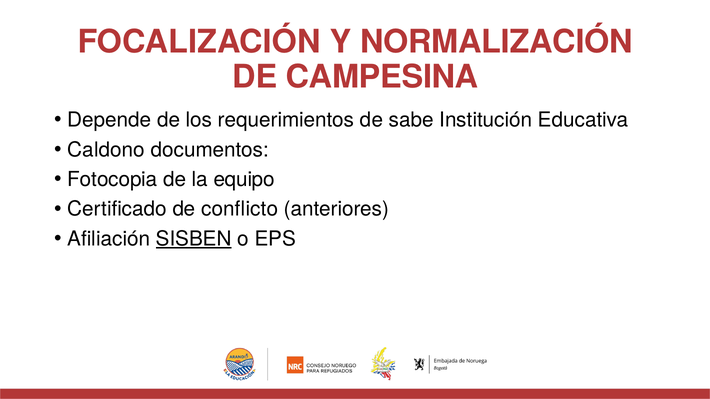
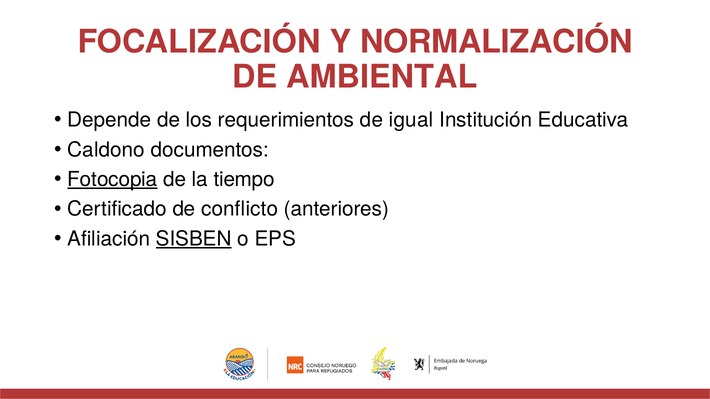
CAMPESINA: CAMPESINA -> AMBIENTAL (382, 77)
sabe: sabe -> igual (411, 120)
Fotocopia underline: none -> present (112, 180)
equipo: equipo -> tiempo (244, 180)
